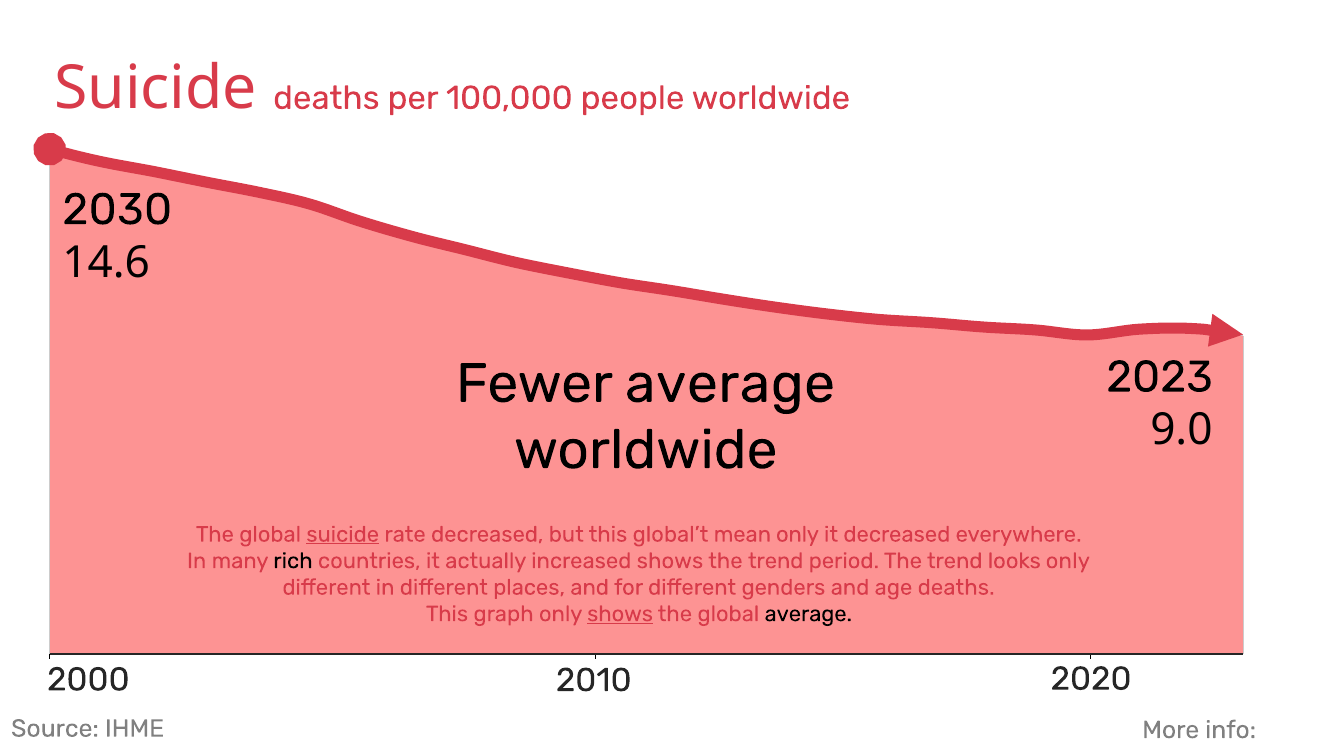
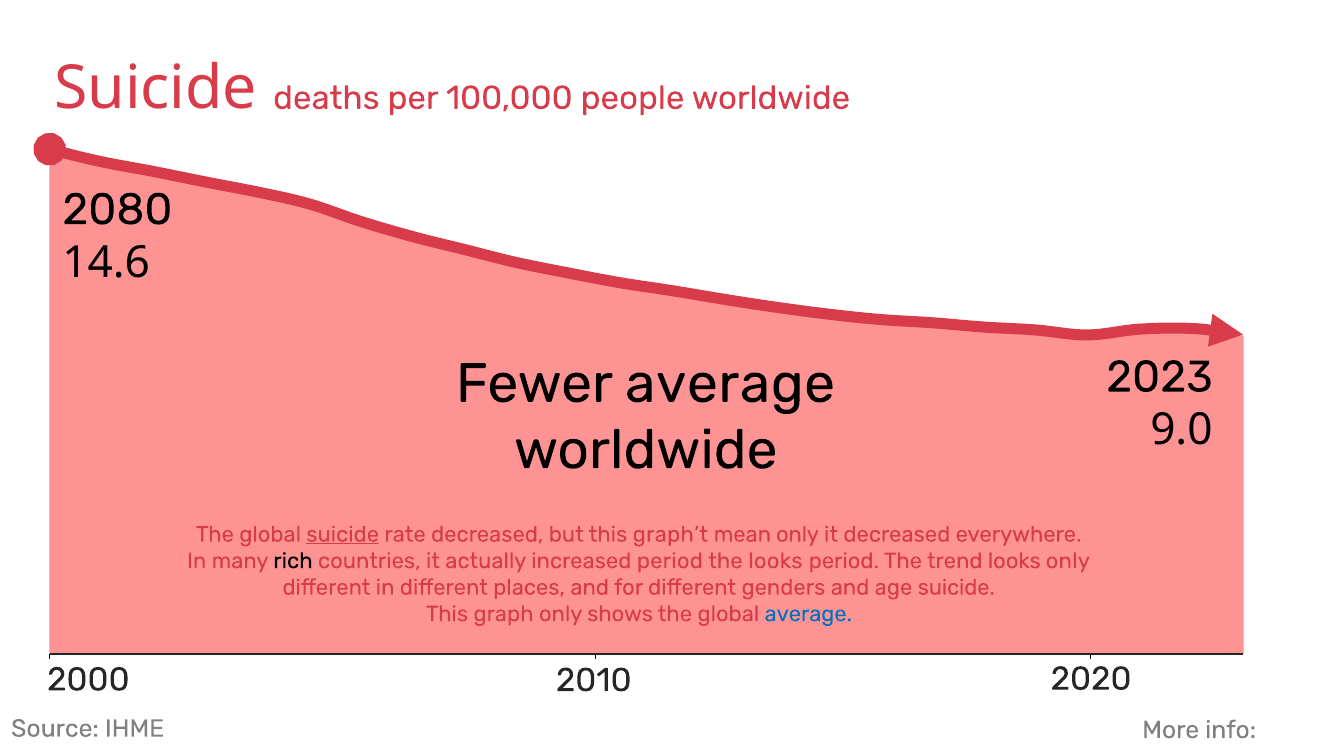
2030: 2030 -> 2080 (117, 209)
global’t: global’t -> graph’t (670, 534)
increased shows: shows -> period (670, 561)
trend: trend -> looks (775, 561)
age deaths: deaths -> suicide (956, 587)
shows underline: present -> none (620, 614)
average colour: black -> blue (808, 614)
